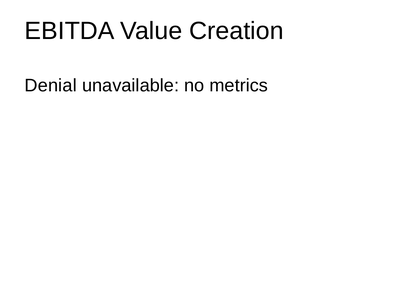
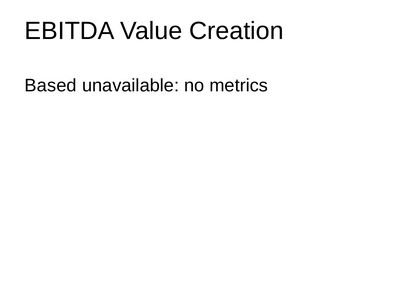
Denial: Denial -> Based (51, 86)
